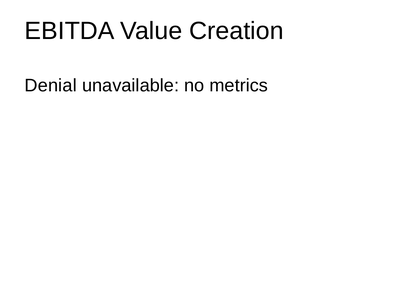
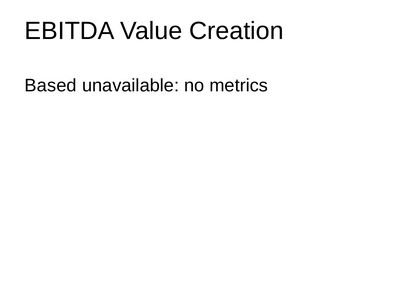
Denial: Denial -> Based (51, 86)
